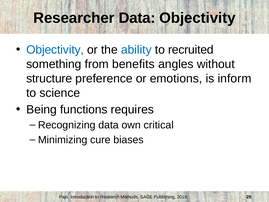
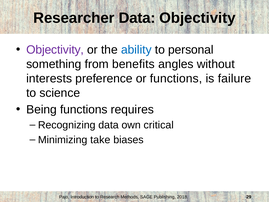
Objectivity colour: blue -> purple (55, 50)
recruited: recruited -> personal (191, 50)
structure: structure -> interests (49, 78)
or emotions: emotions -> functions (176, 78)
inform: inform -> failure (234, 78)
cure: cure -> take (100, 140)
